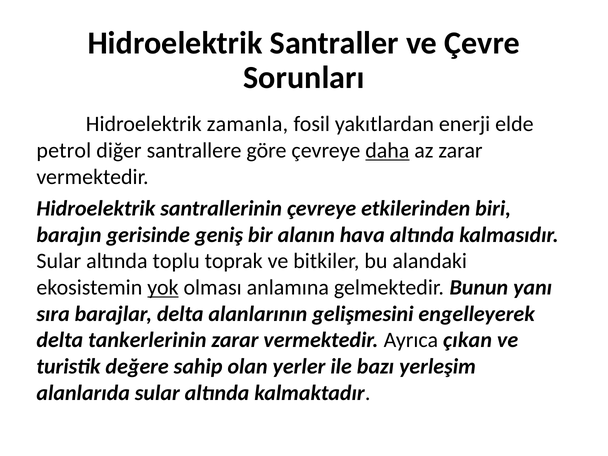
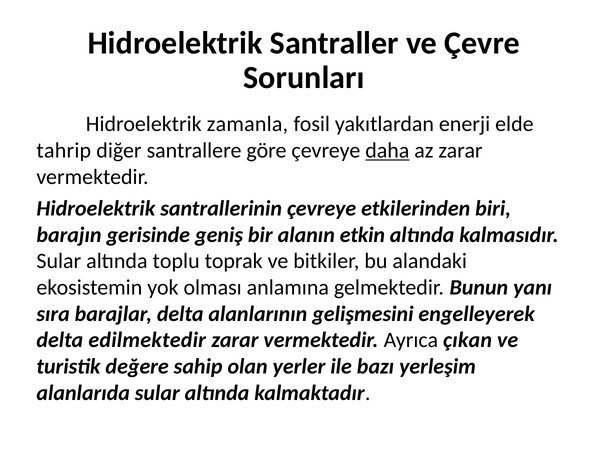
petrol: petrol -> tahrip (64, 150)
hava: hava -> etkin (362, 235)
yok underline: present -> none (163, 288)
tankerlerinin: tankerlerinin -> edilmektedir (147, 340)
